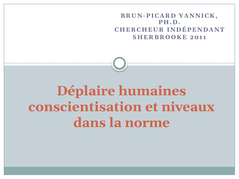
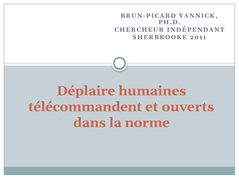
conscientisation: conscientisation -> télécommandent (85, 107)
niveaux: niveaux -> ouverts (188, 107)
